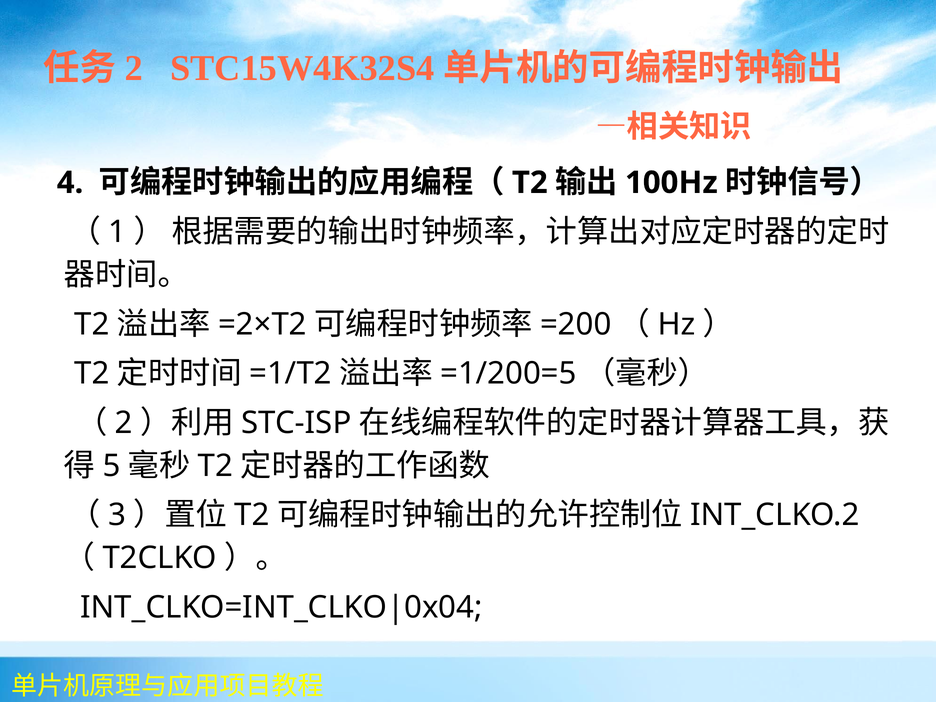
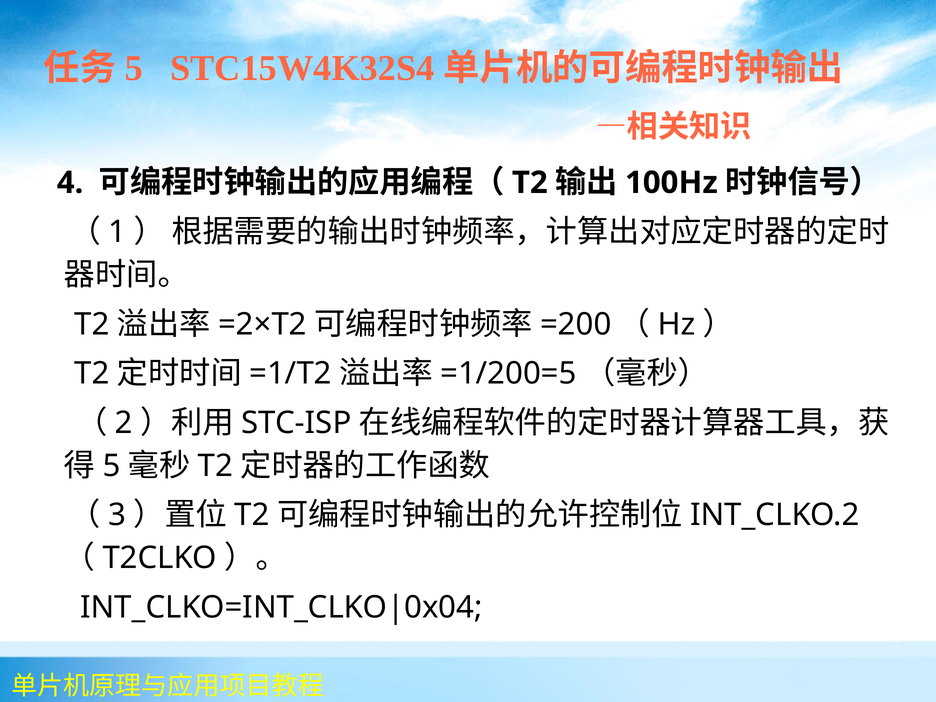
2: 2 -> 5 (134, 68)
